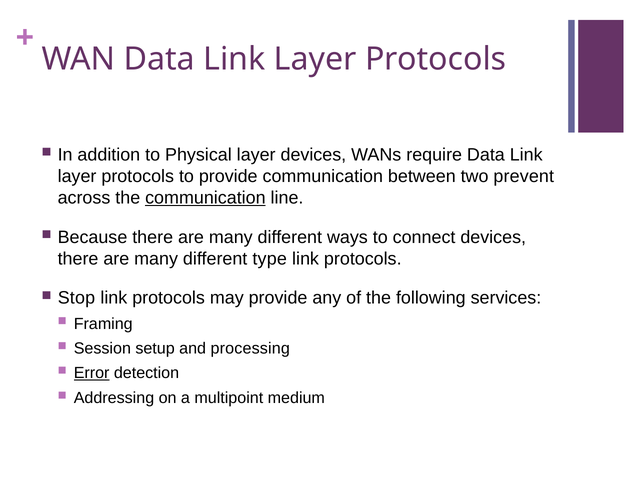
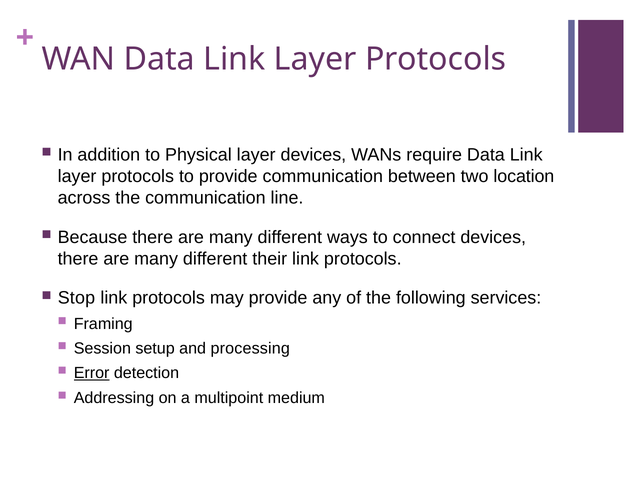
prevent: prevent -> location (524, 176)
communication underline: present -> none (205, 198)
type: type -> their (270, 259)
